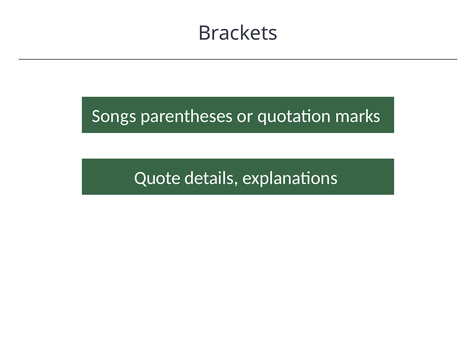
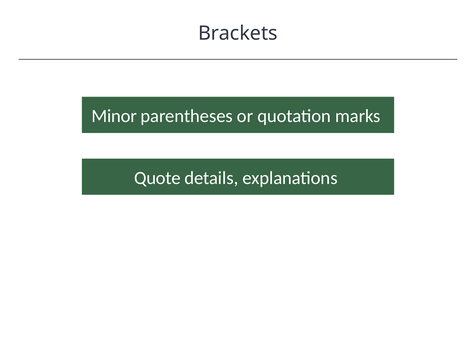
Songs: Songs -> Minor (114, 116)
